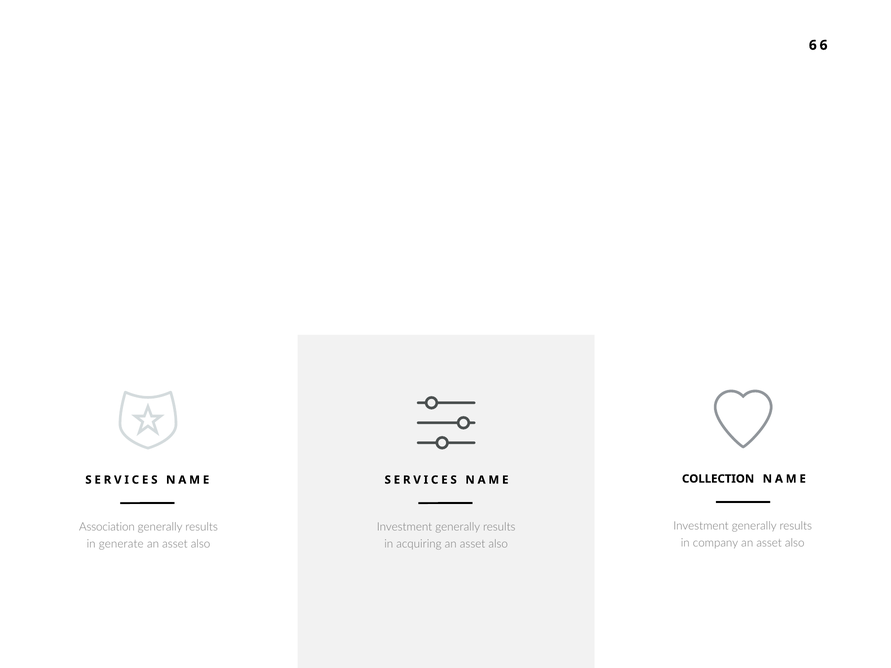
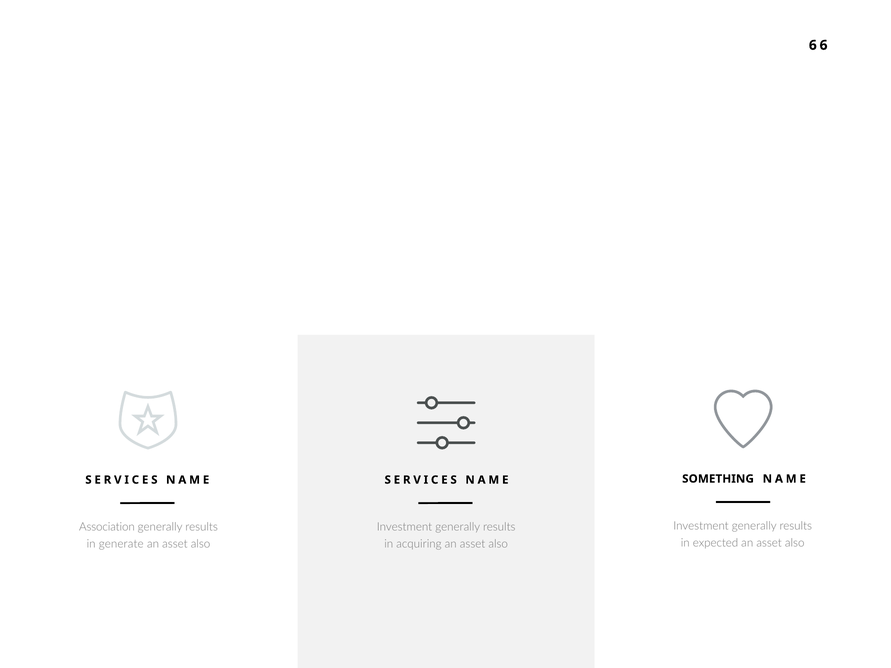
COLLECTION: COLLECTION -> SOMETHING (718, 479)
company: company -> expected (716, 543)
